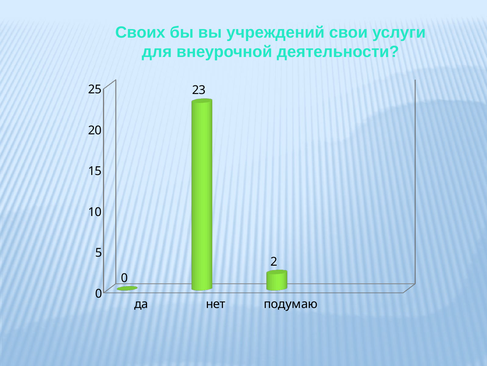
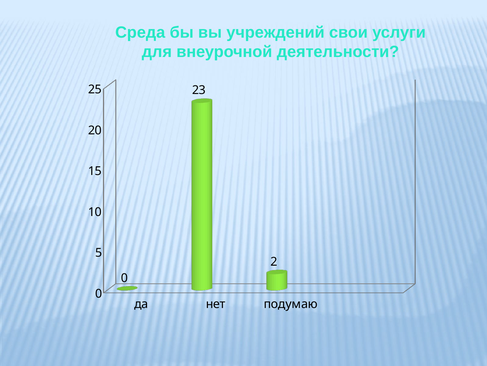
Своих: Своих -> Среда (140, 32)
